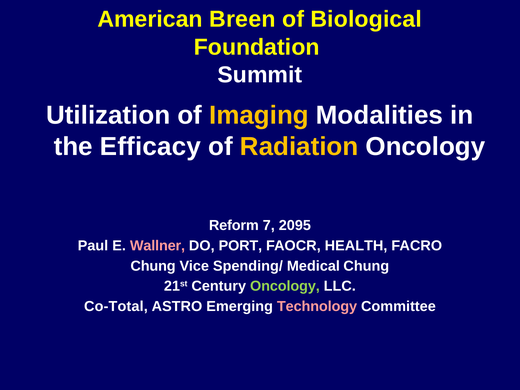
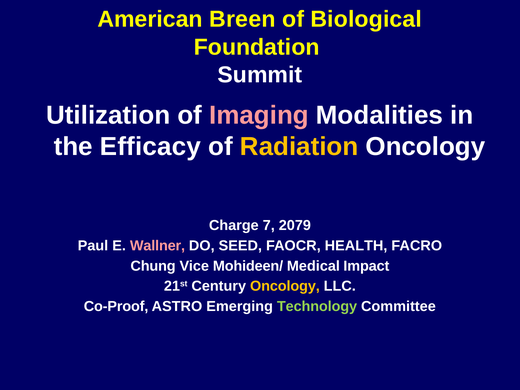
Imaging colour: yellow -> pink (259, 115)
Reform: Reform -> Charge (234, 226)
2095: 2095 -> 2079 (295, 226)
PORT: PORT -> SEED (240, 246)
Spending/: Spending/ -> Mohideen/ (248, 266)
Medical Chung: Chung -> Impact (366, 266)
Oncology colour: light green -> yellow (285, 286)
Co-Total: Co-Total -> Co-Proof (116, 306)
Technology colour: pink -> light green (317, 306)
